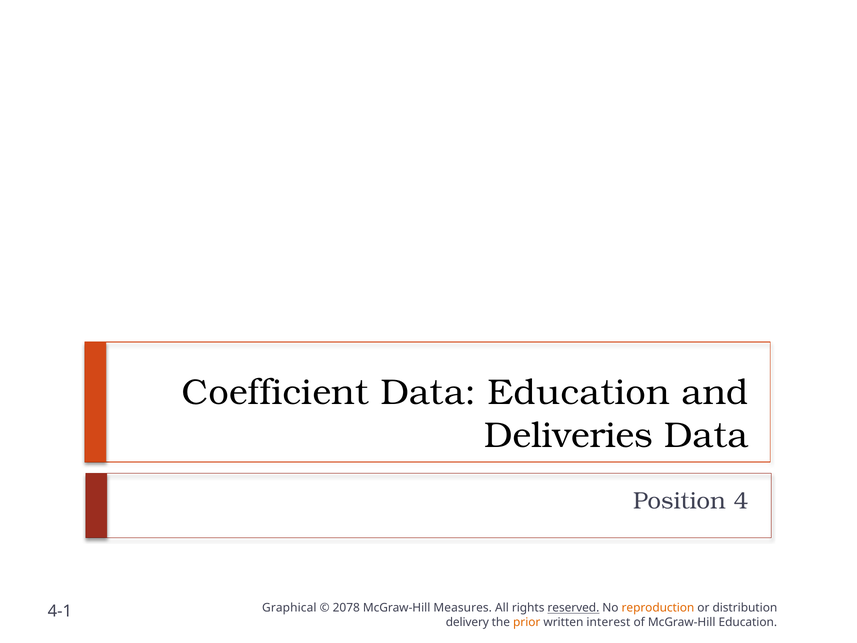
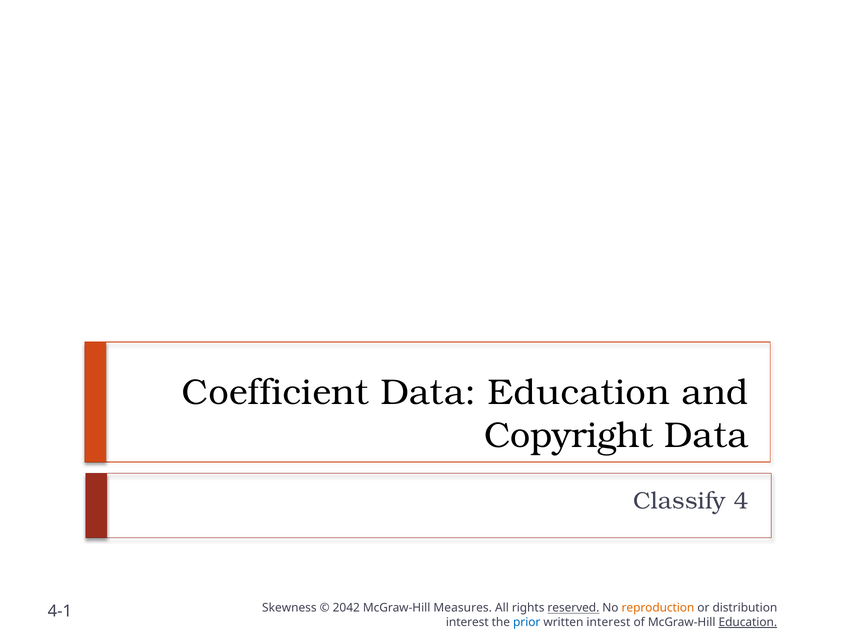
Deliveries: Deliveries -> Copyright (569, 435)
Position: Position -> Classify (679, 500)
Graphical: Graphical -> Skewness (289, 608)
2078: 2078 -> 2042 (346, 608)
delivery: delivery -> interest (467, 622)
prior colour: orange -> blue (527, 622)
Education underline: none -> present (748, 622)
